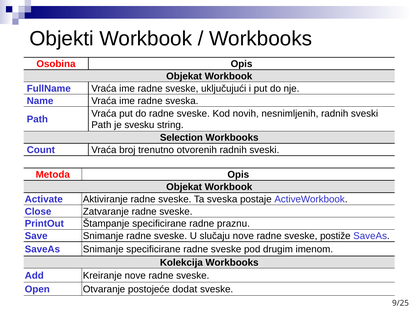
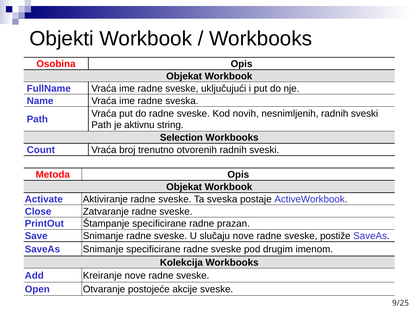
svesku: svesku -> aktivnu (139, 125)
praznu: praznu -> prazan (233, 224)
dodat: dodat -> akcije (185, 289)
